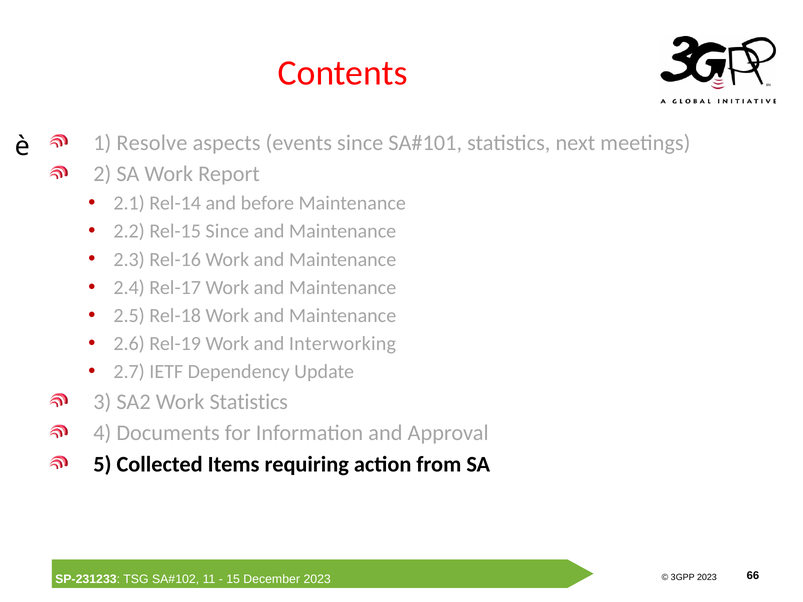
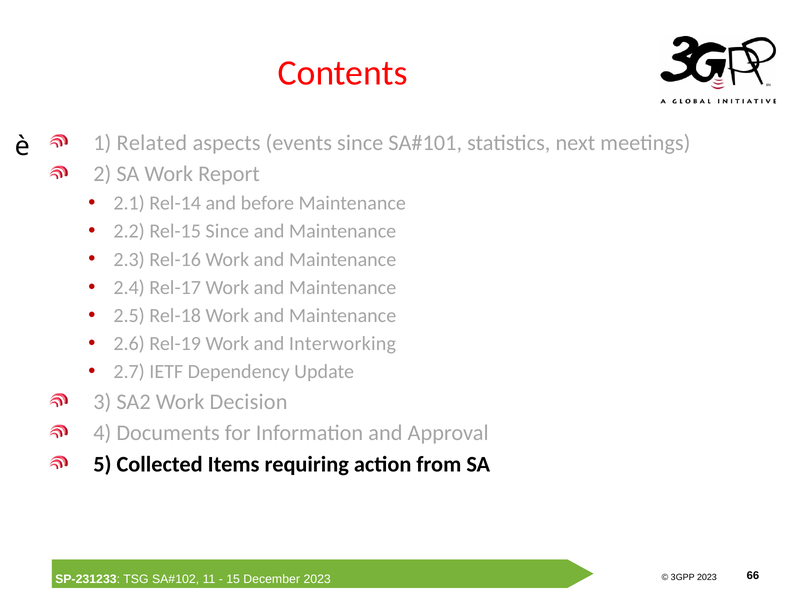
Resolve: Resolve -> Related (152, 143)
Work Statistics: Statistics -> Decision (249, 402)
